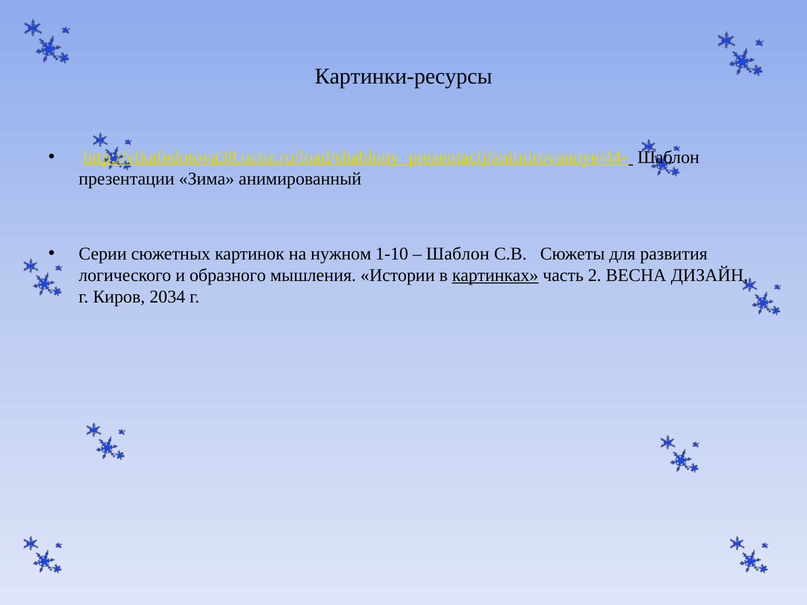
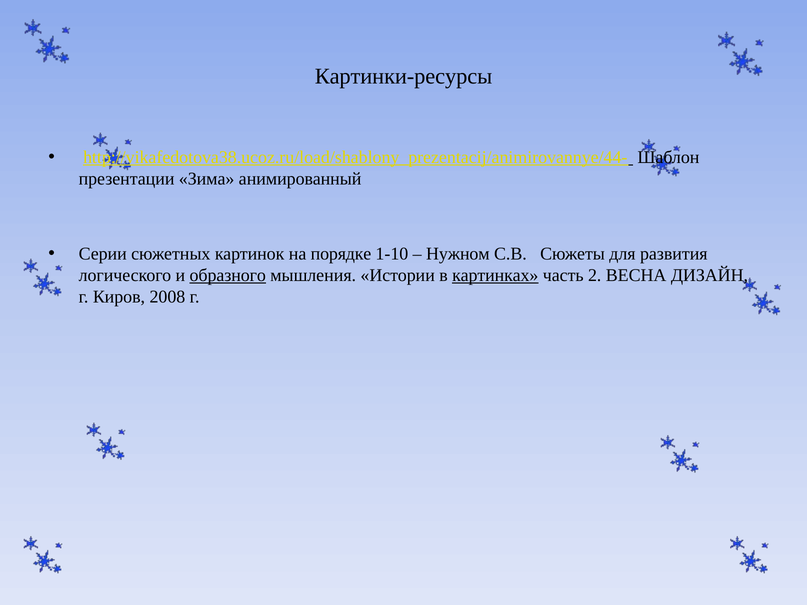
нужном: нужном -> порядке (341, 254)
Шаблон: Шаблон -> Нужном (458, 254)
образного underline: none -> present (228, 276)
2034: 2034 -> 2008 (167, 297)
